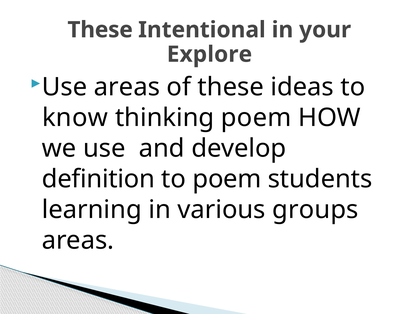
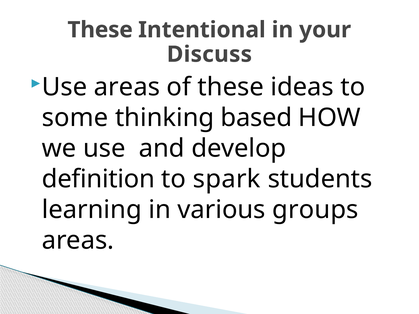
Explore: Explore -> Discuss (209, 54)
know: know -> some (75, 118)
thinking poem: poem -> based (256, 118)
to poem: poem -> spark (227, 179)
